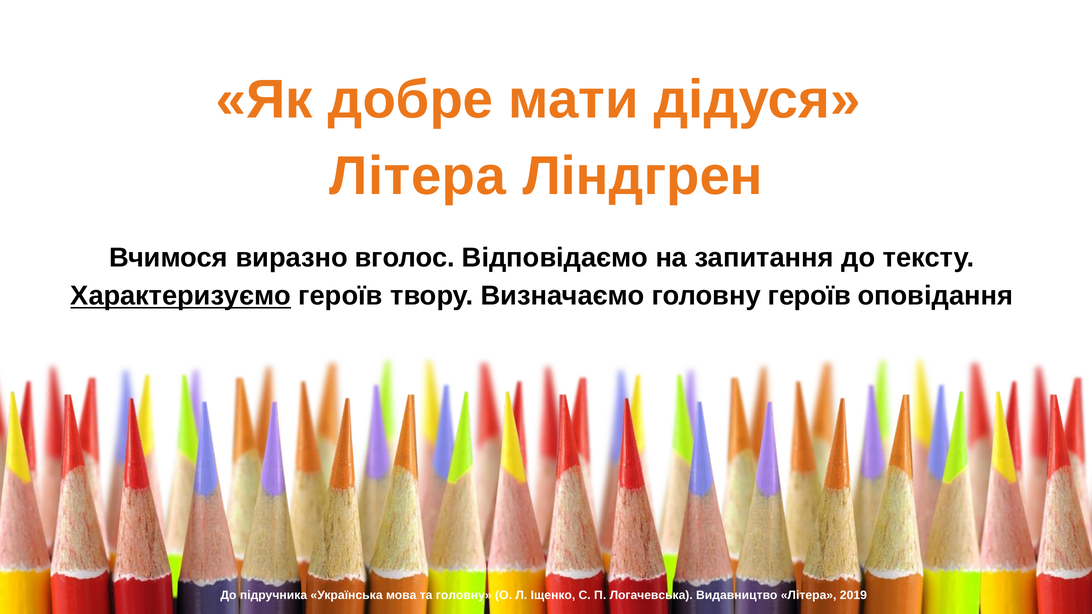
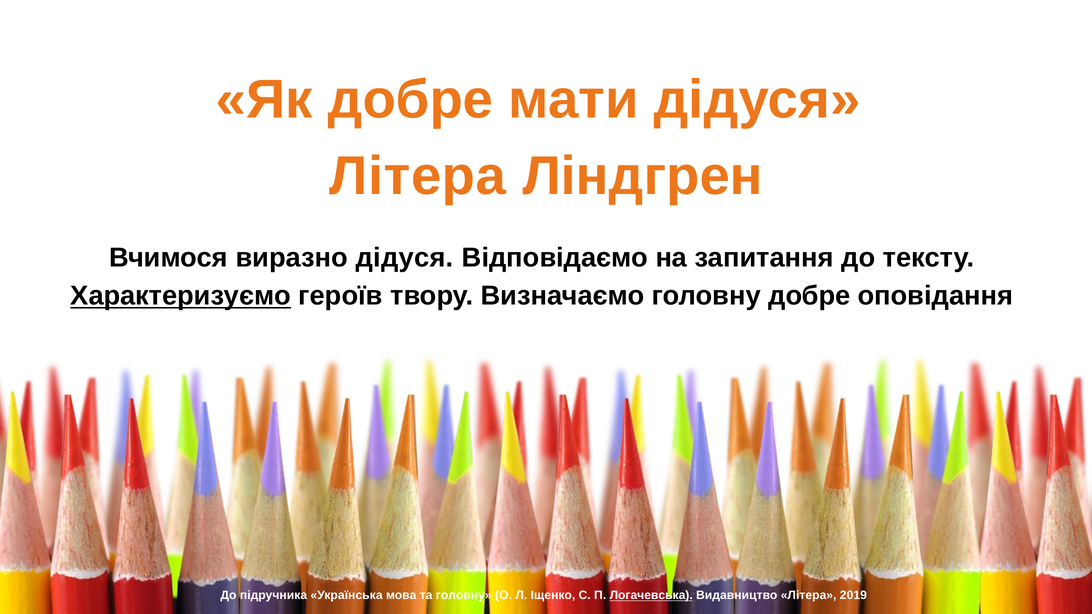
виразно вголос: вголос -> дідуся (405, 258)
головну героїв: героїв -> добре (809, 296)
Логачевська underline: none -> present (651, 596)
